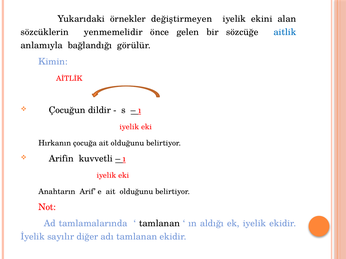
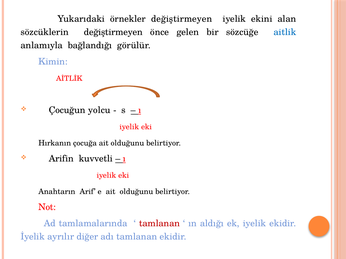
sözcüklerin yenmemelidir: yenmemelidir -> değiştirmeyen (113, 32)
dildir: dildir -> yolcu (99, 110)
tamlanan colour: black -> red (159, 224)
sayılır: sayılır -> ayrılır (61, 237)
